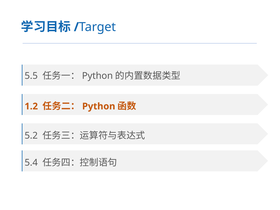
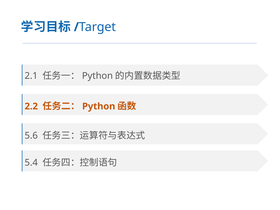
5.5: 5.5 -> 2.1 (31, 76)
1.2: 1.2 -> 2.2 (31, 106)
5.2: 5.2 -> 5.6 (31, 136)
